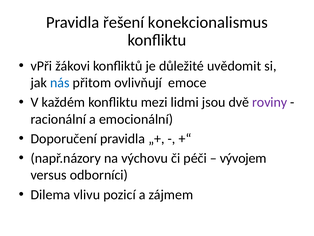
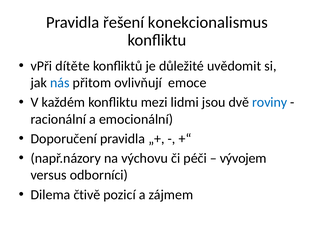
žákovi: žákovi -> dítěte (73, 66)
roviny colour: purple -> blue (270, 102)
vlivu: vlivu -> čtivě (87, 194)
